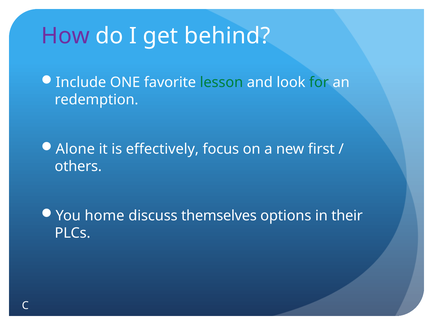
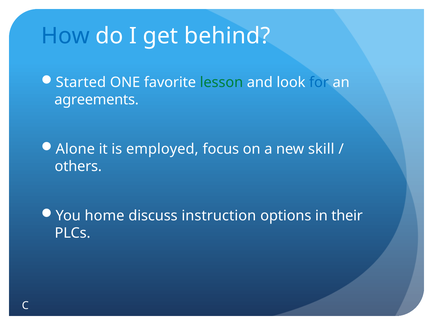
How colour: purple -> blue (65, 36)
Include: Include -> Started (81, 82)
for colour: green -> blue (319, 82)
redemption: redemption -> agreements (97, 100)
effectively: effectively -> employed (162, 149)
first: first -> skill (321, 149)
themselves: themselves -> instruction (219, 216)
